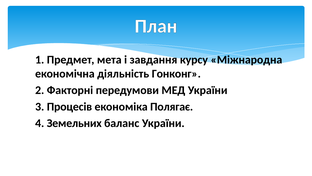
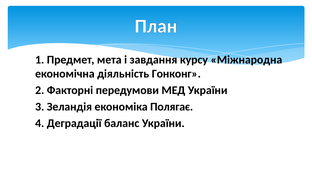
Процесів: Процесів -> Зеландія (69, 106)
Земельних: Земельних -> Деградації (74, 123)
